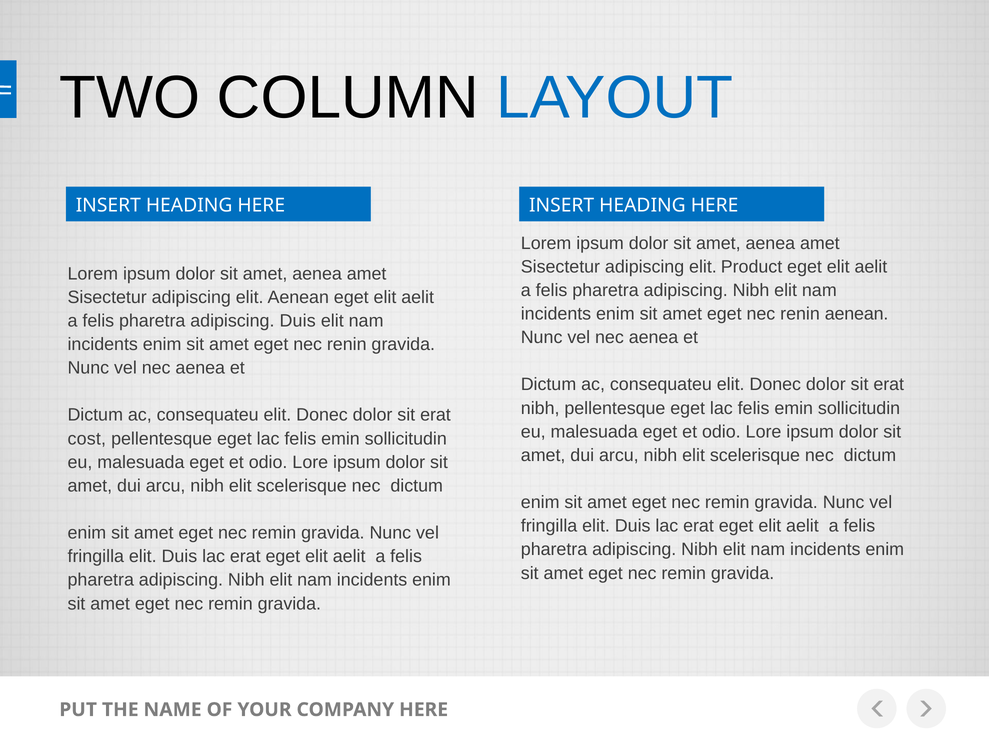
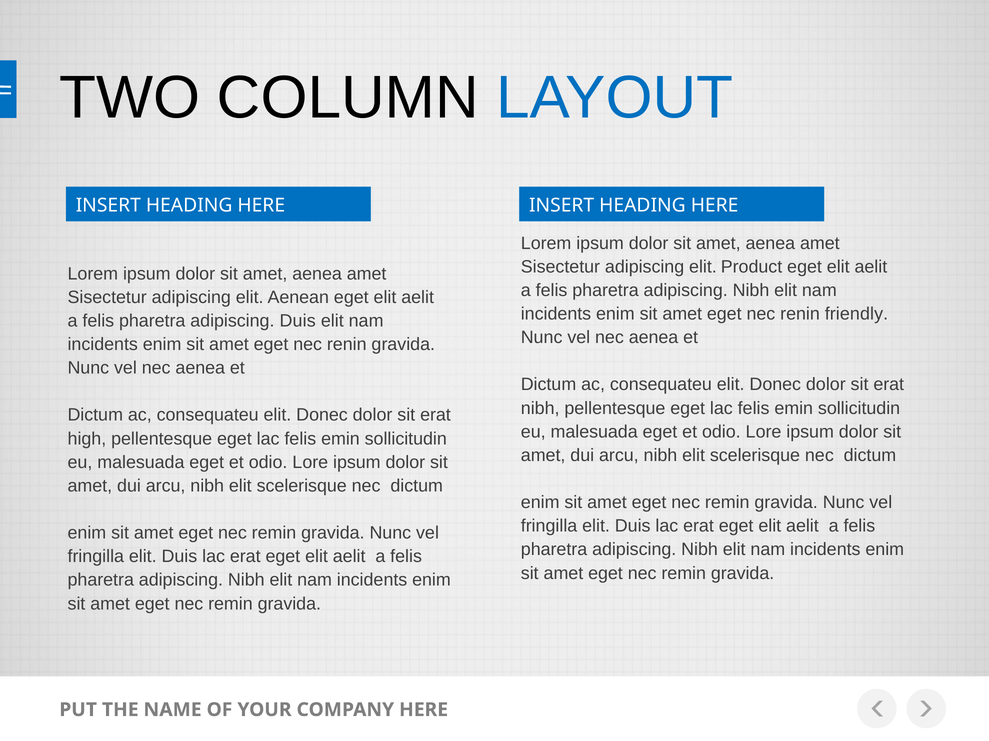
renin aenean: aenean -> friendly (856, 314)
cost: cost -> high (87, 439)
